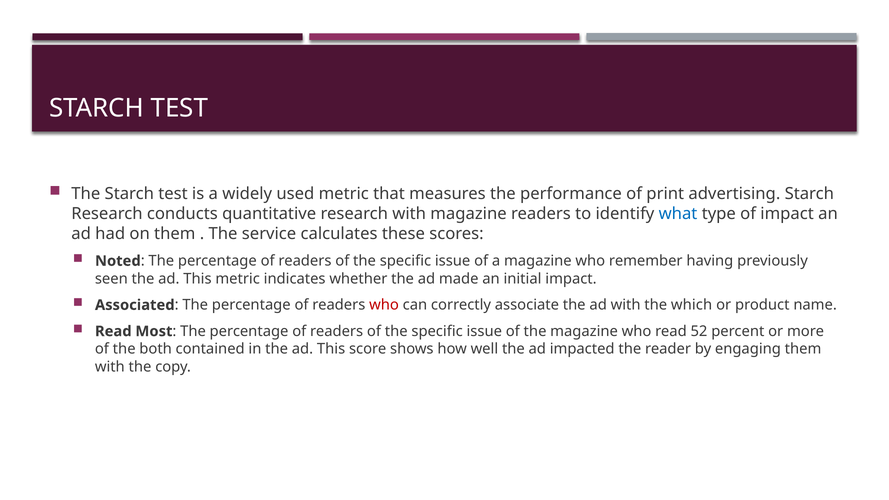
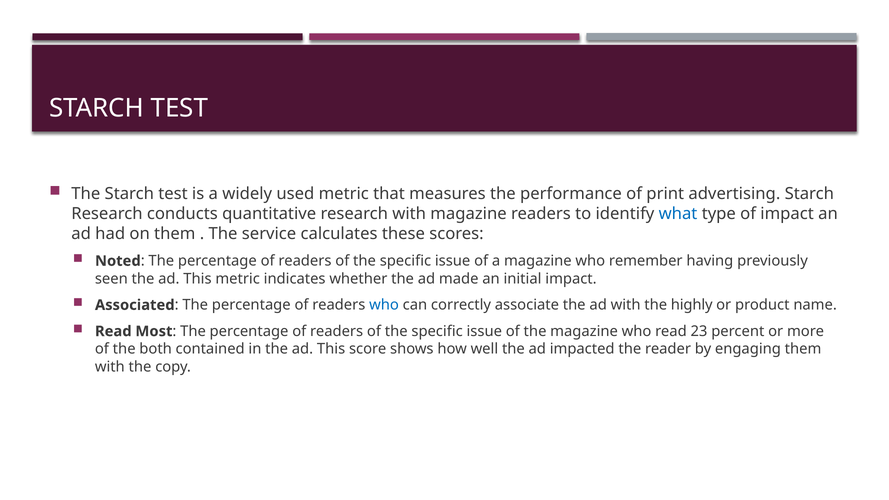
who colour: red -> blue (384, 305)
which: which -> highly (692, 305)
52: 52 -> 23 (699, 331)
